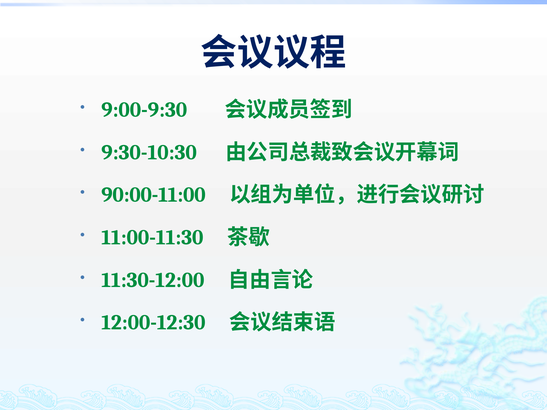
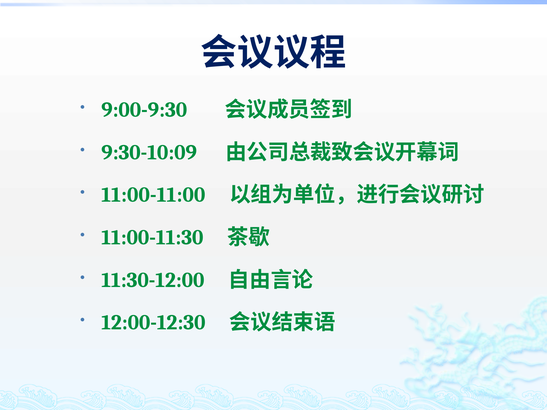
9:30-10:30: 9:30-10:30 -> 9:30-10:09 (149, 152)
90:00-11:00: 90:00-11:00 -> 11:00-11:00 (153, 195)
